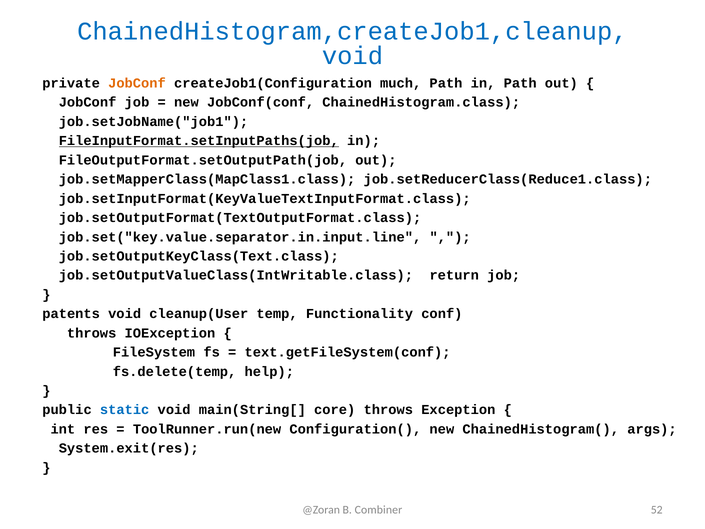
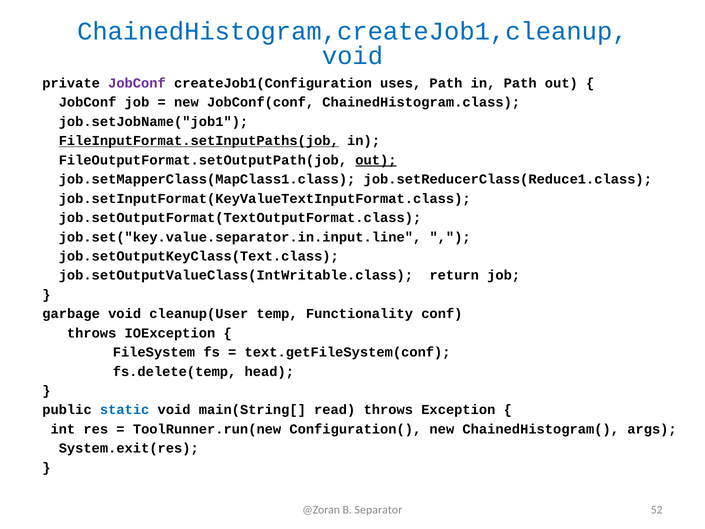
JobConf colour: orange -> purple (137, 83)
much: much -> uses (401, 83)
out underline: none -> present (376, 160)
patents: patents -> garbage (71, 314)
help: help -> head (269, 371)
core: core -> read (335, 410)
Combiner: Combiner -> Separator (378, 509)
